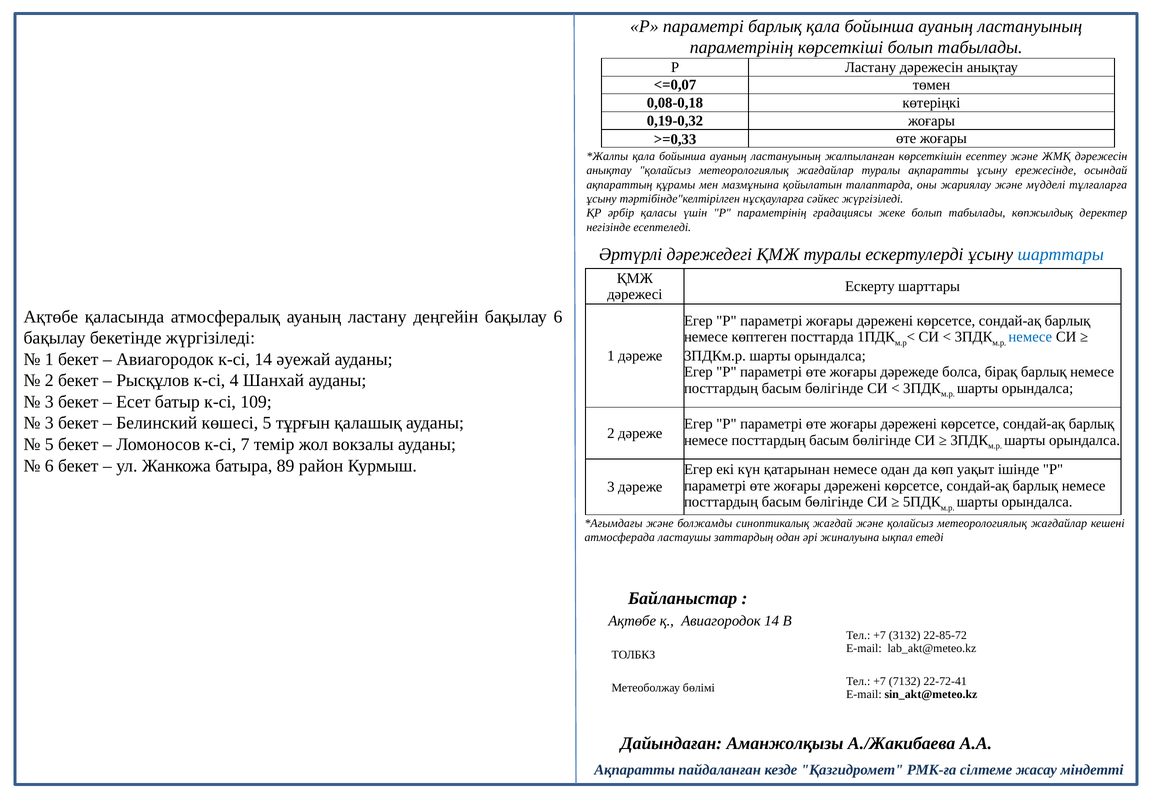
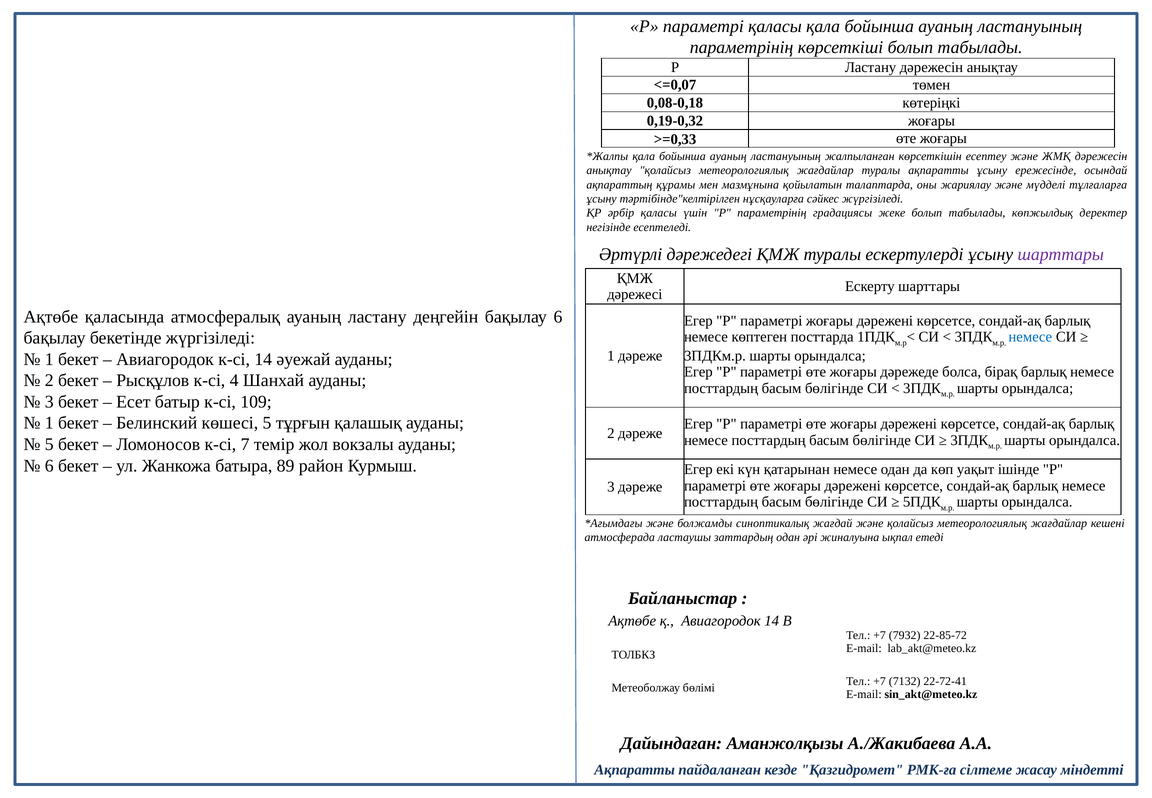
параметрі барлық: барлық -> қаласы (775, 26)
шарттары colour: blue -> purple (1061, 254)
3: 3 -> 1 (49, 423)
3132: 3132 -> 7932 (905, 635)
